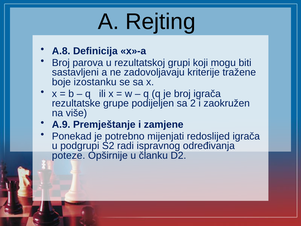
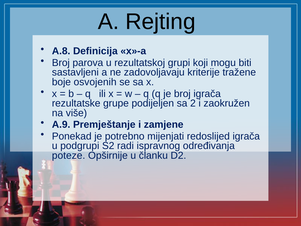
izostanku: izostanku -> osvojenih (95, 82)
